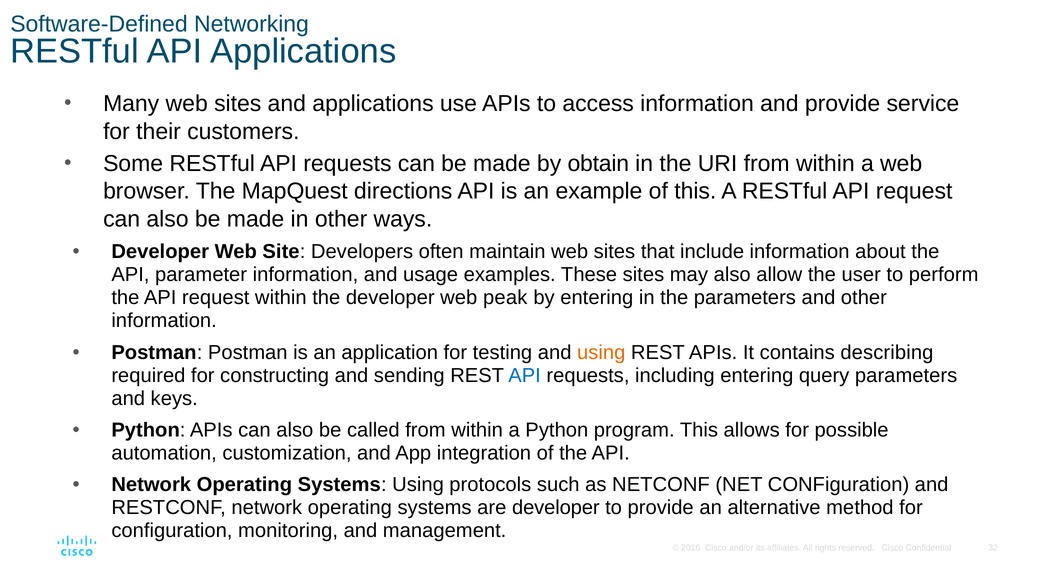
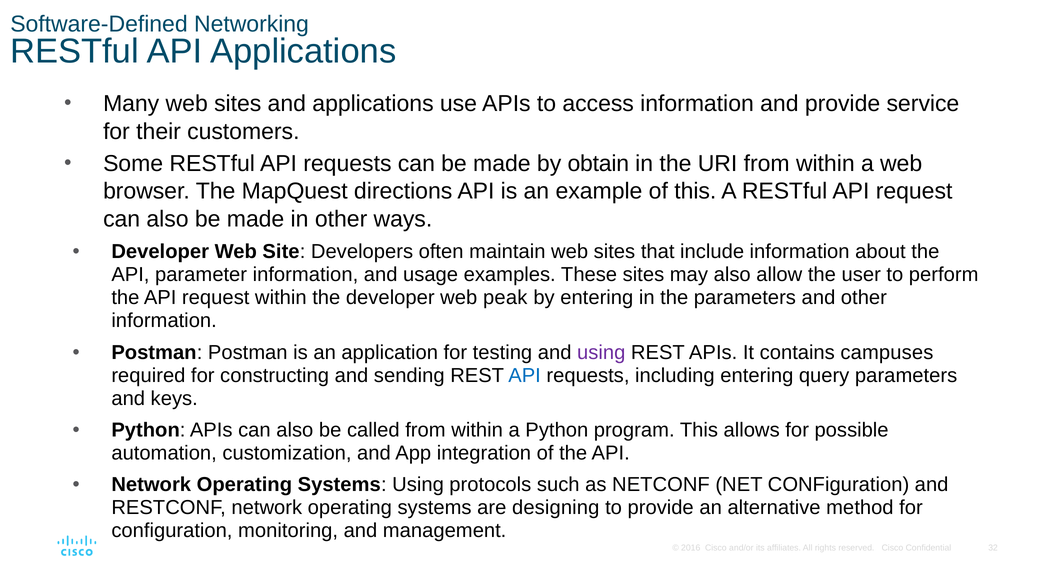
using colour: orange -> purple (601, 352)
describing: describing -> campuses (887, 352)
are developer: developer -> designing (556, 507)
